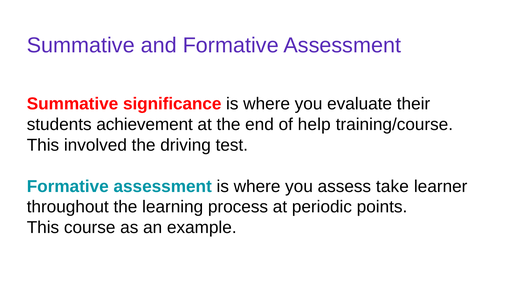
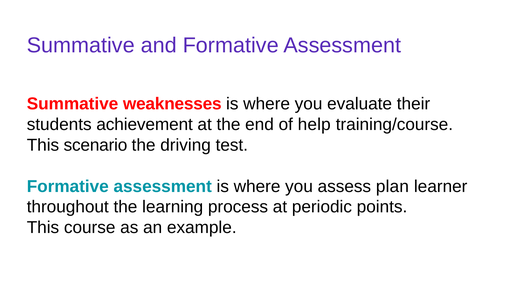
significance: significance -> weaknesses (172, 104)
involved: involved -> scenario (96, 145)
take: take -> plan (392, 186)
